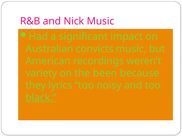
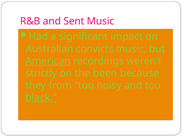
Nick: Nick -> Sent (74, 21)
American underline: none -> present (48, 61)
variety: variety -> strictly (41, 73)
lyrics: lyrics -> from (60, 85)
